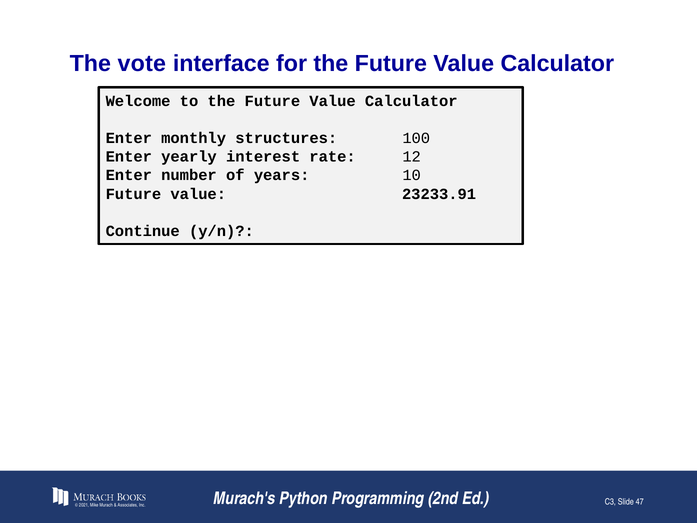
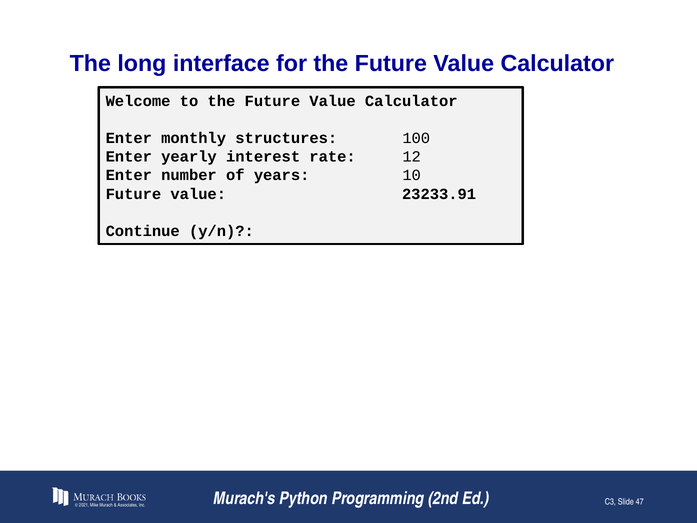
vote: vote -> long (142, 63)
